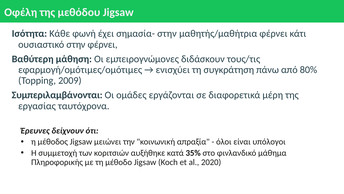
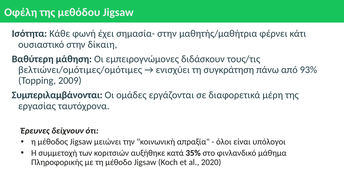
στην φέρνει: φέρνει -> δίκαιη (102, 44)
εφαρμογή/ομότιμες/ομότιμες: εφαρμογή/ομότιμες/ομότιμες -> βελτιώνει/ομότιμες/ομότιμες (80, 70)
80%: 80% -> 93% (309, 70)
